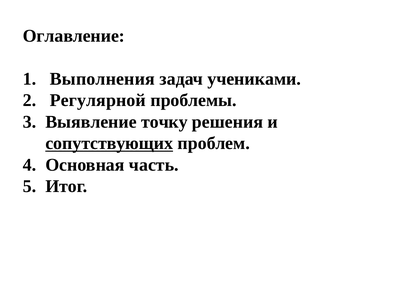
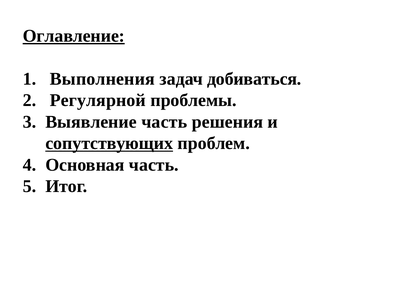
Оглавление underline: none -> present (74, 36)
учениками: учениками -> добиваться (254, 79)
Выявление точку: точку -> часть (164, 122)
